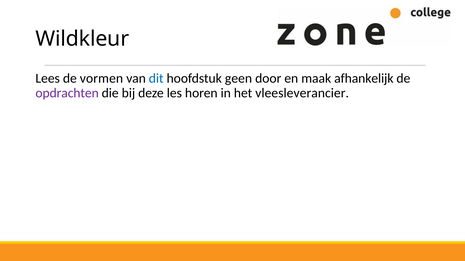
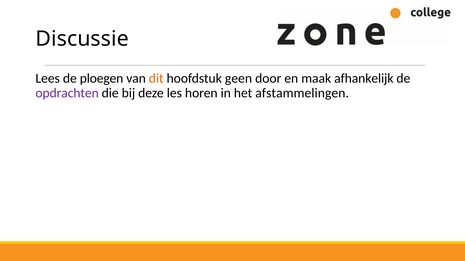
Wildkleur: Wildkleur -> Discussie (82, 39)
vormen: vormen -> ploegen (102, 79)
dit colour: blue -> orange (156, 79)
vleesleverancier: vleesleverancier -> afstammelingen (302, 93)
